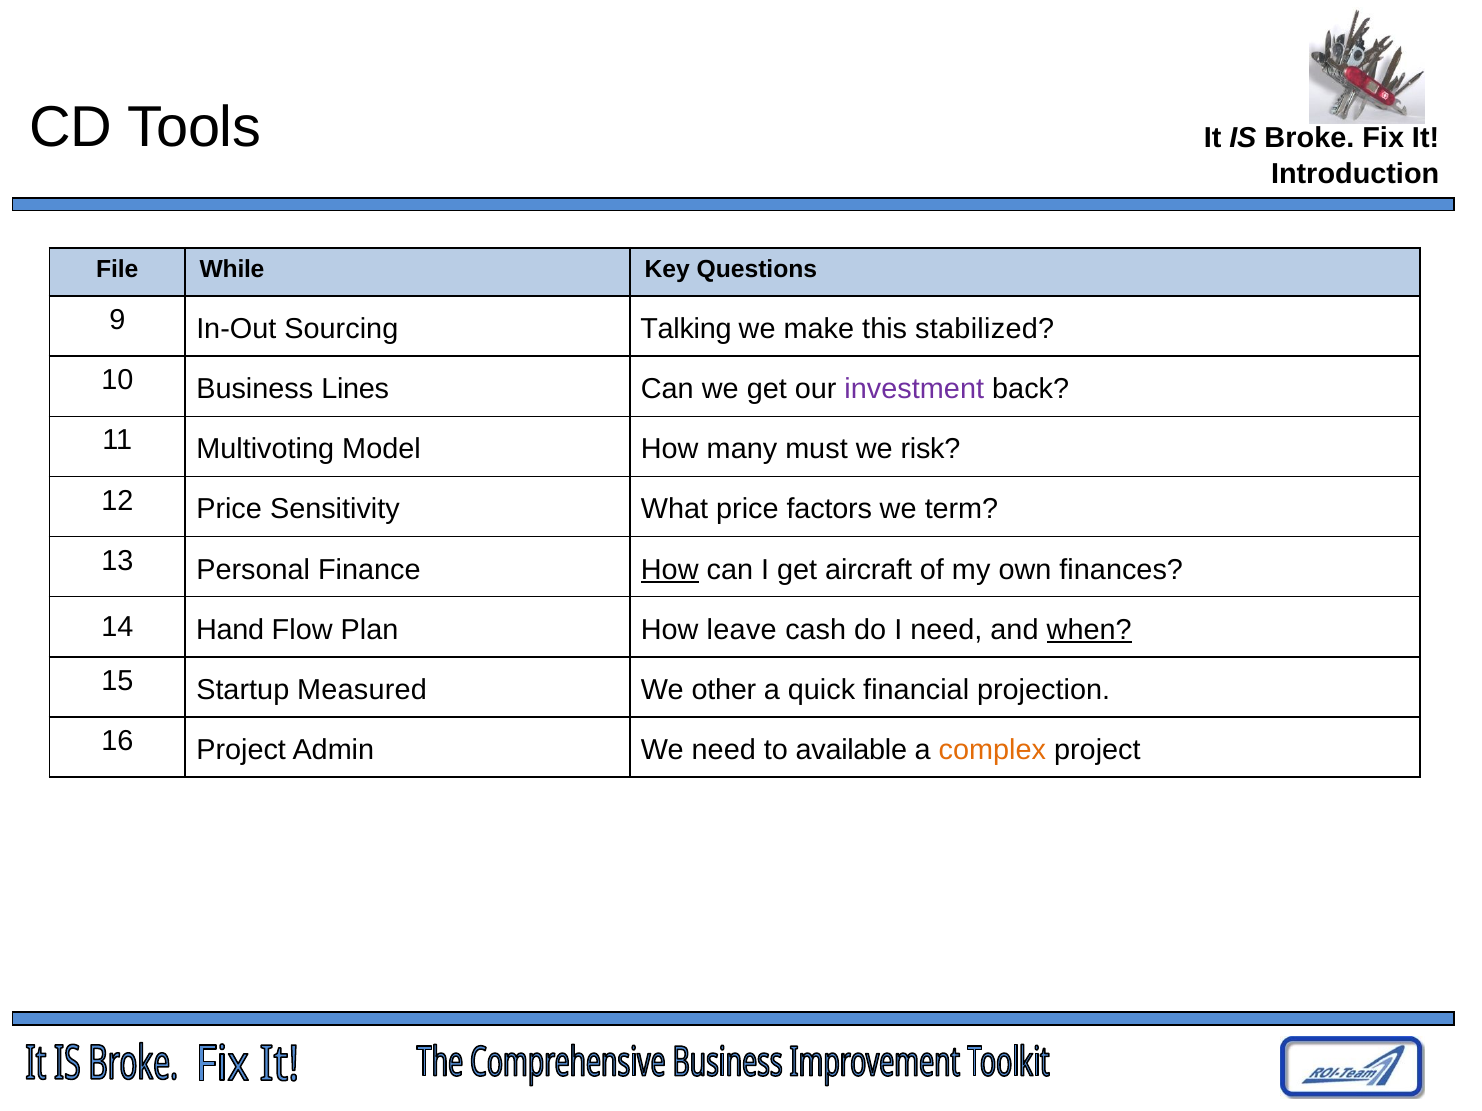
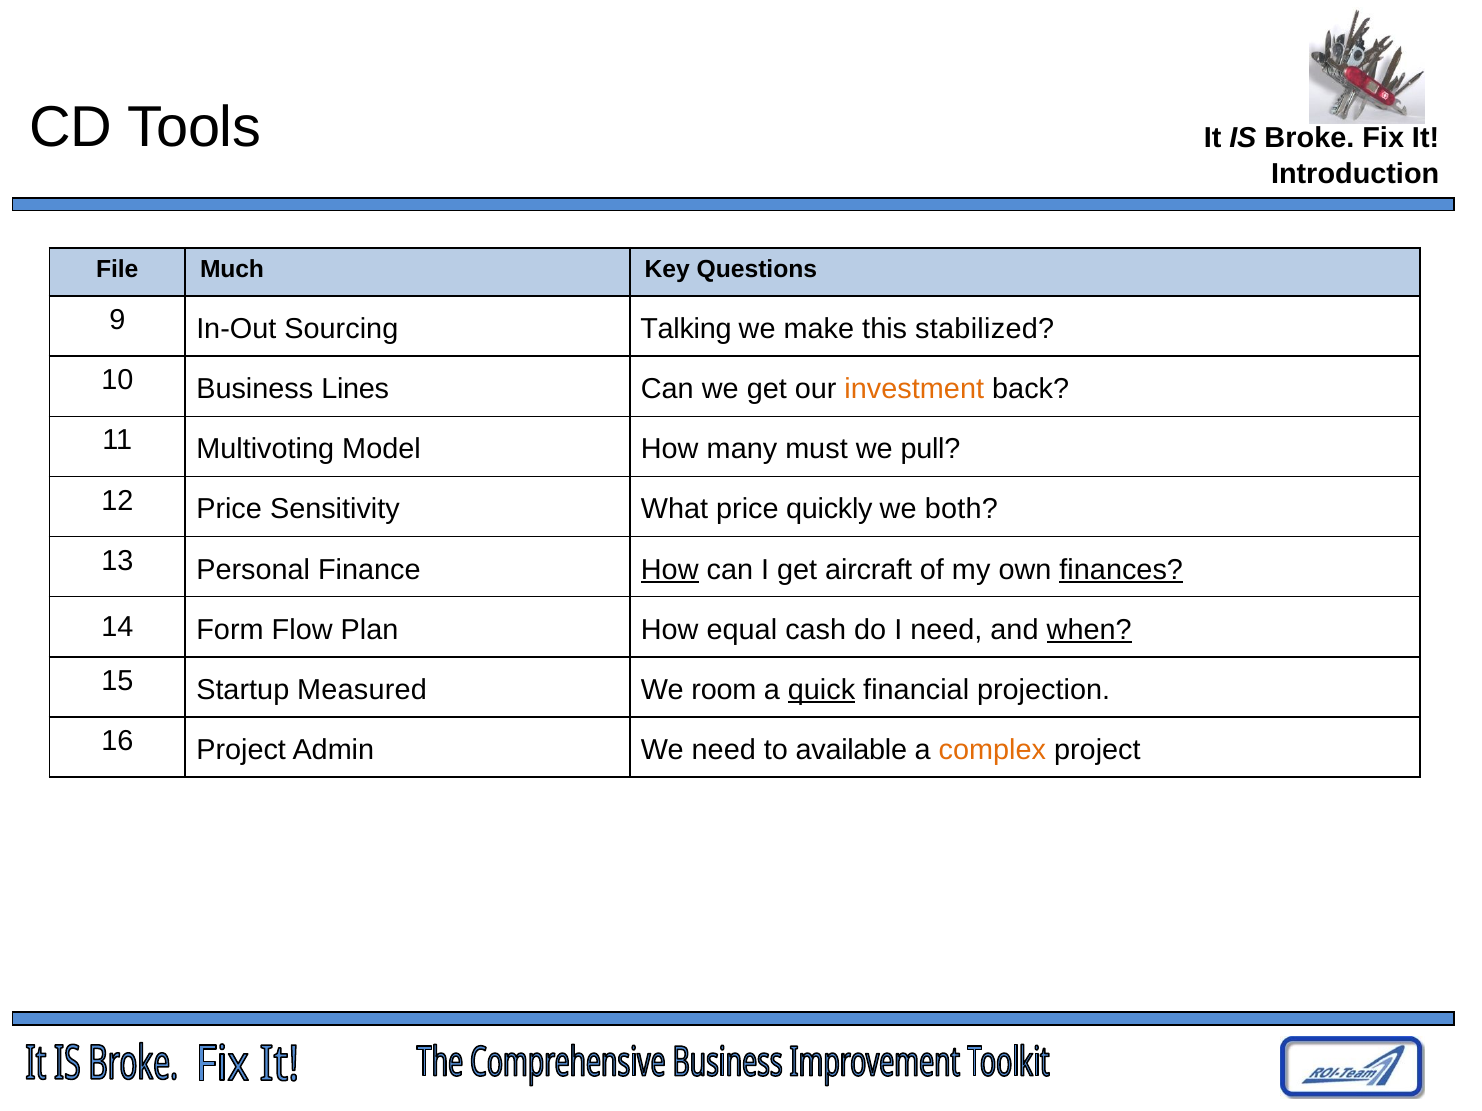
While: While -> Much (232, 270)
investment colour: purple -> orange (914, 389)
risk: risk -> pull (930, 450)
factors: factors -> quickly (829, 510)
term: term -> both (961, 510)
finances underline: none -> present (1121, 570)
Hand: Hand -> Form (230, 630)
leave: leave -> equal (742, 630)
other: other -> room (724, 690)
quick underline: none -> present (822, 690)
